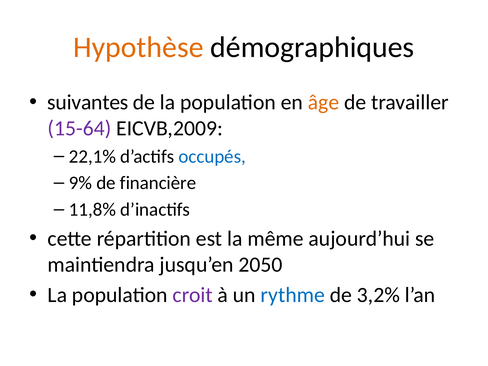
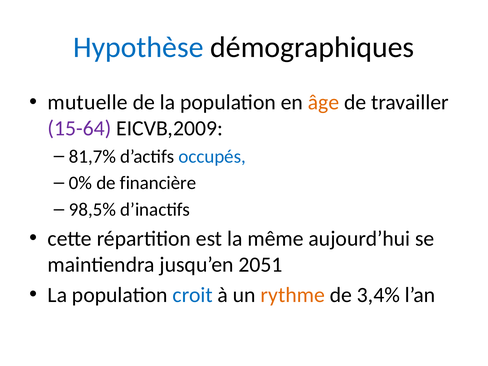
Hypothèse colour: orange -> blue (138, 47)
suivantes: suivantes -> mutuelle (88, 102)
22,1%: 22,1% -> 81,7% (92, 156)
9%: 9% -> 0% (81, 183)
11,8%: 11,8% -> 98,5% (92, 210)
2050: 2050 -> 2051 (260, 265)
croit colour: purple -> blue (193, 295)
rythme colour: blue -> orange (293, 295)
3,2%: 3,2% -> 3,4% (378, 295)
